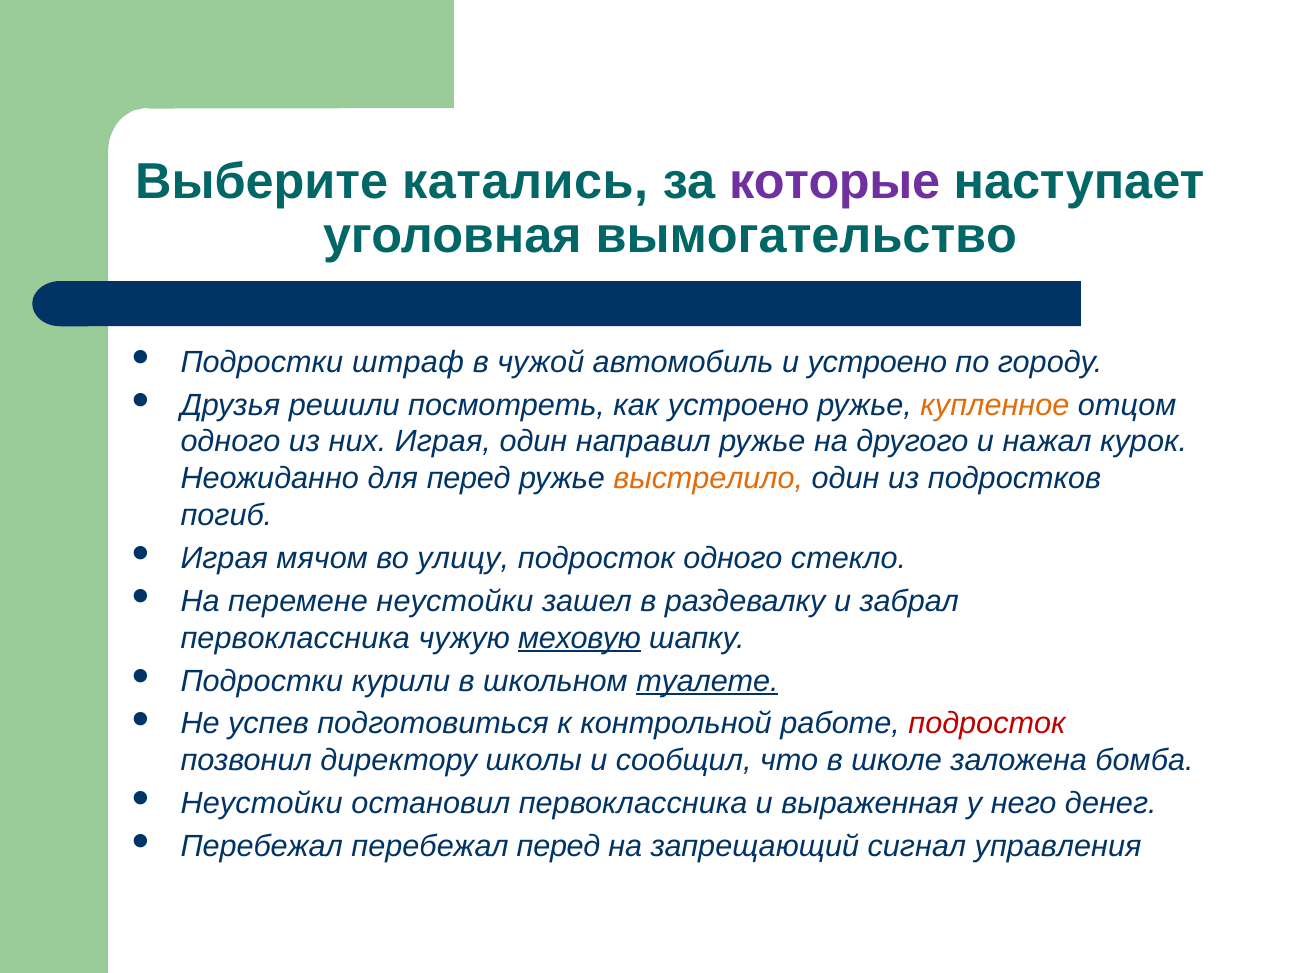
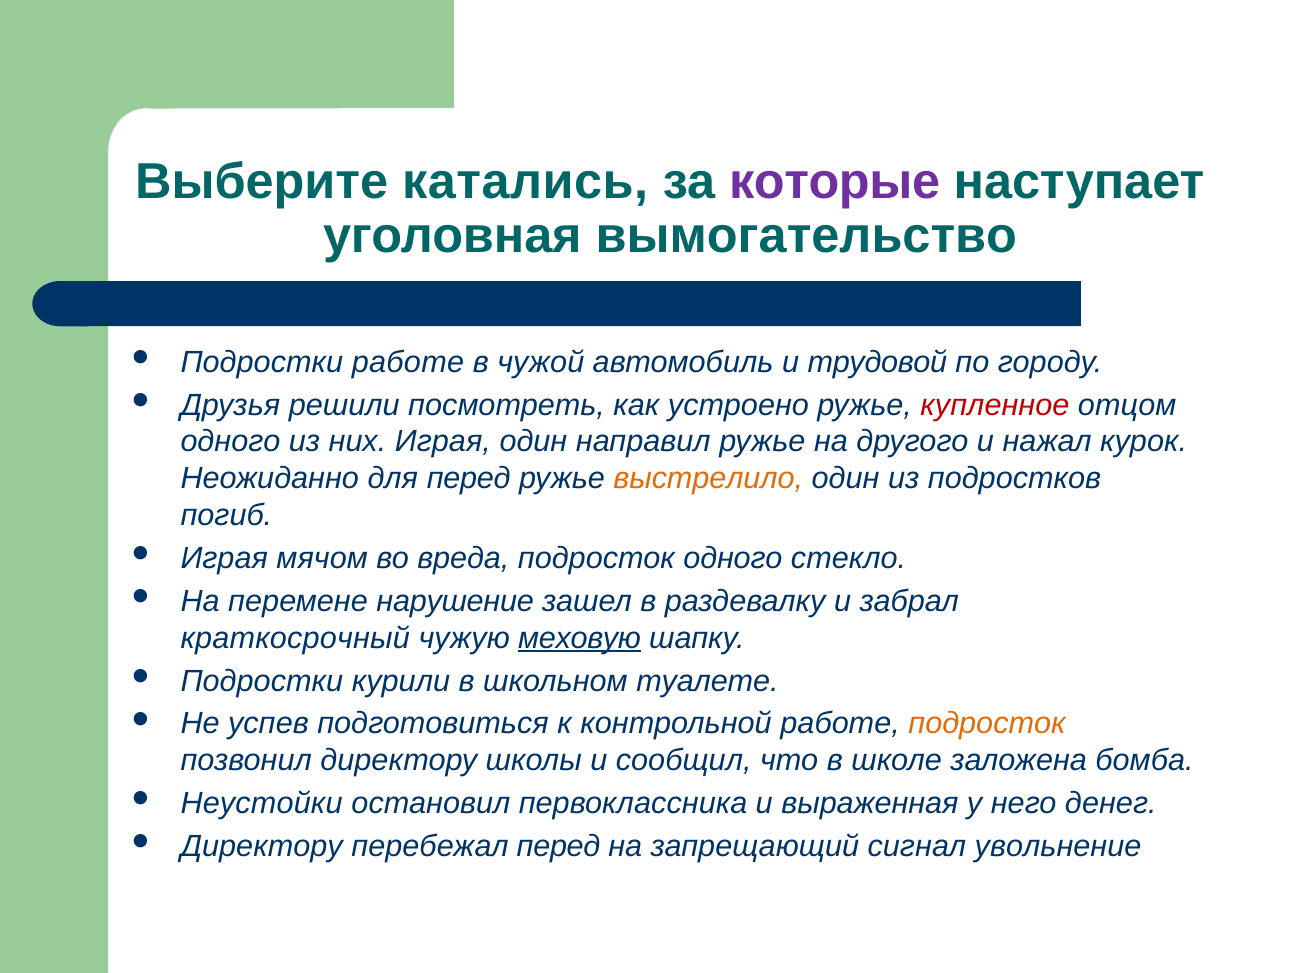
Подростки штраф: штраф -> работе (408, 362)
и устроено: устроено -> трудовой (877, 362)
купленное colour: orange -> red (995, 405)
улицу: улицу -> вреда (463, 558)
перемене неустойки: неустойки -> нарушение (455, 601)
первоклассника: первоклассника -> краткосрочный (295, 638)
туалете underline: present -> none (707, 681)
подросток colour: red -> orange (987, 724)
Перебежал: Перебежал -> Директору (262, 846)
управления: управления -> увольнение (1058, 846)
